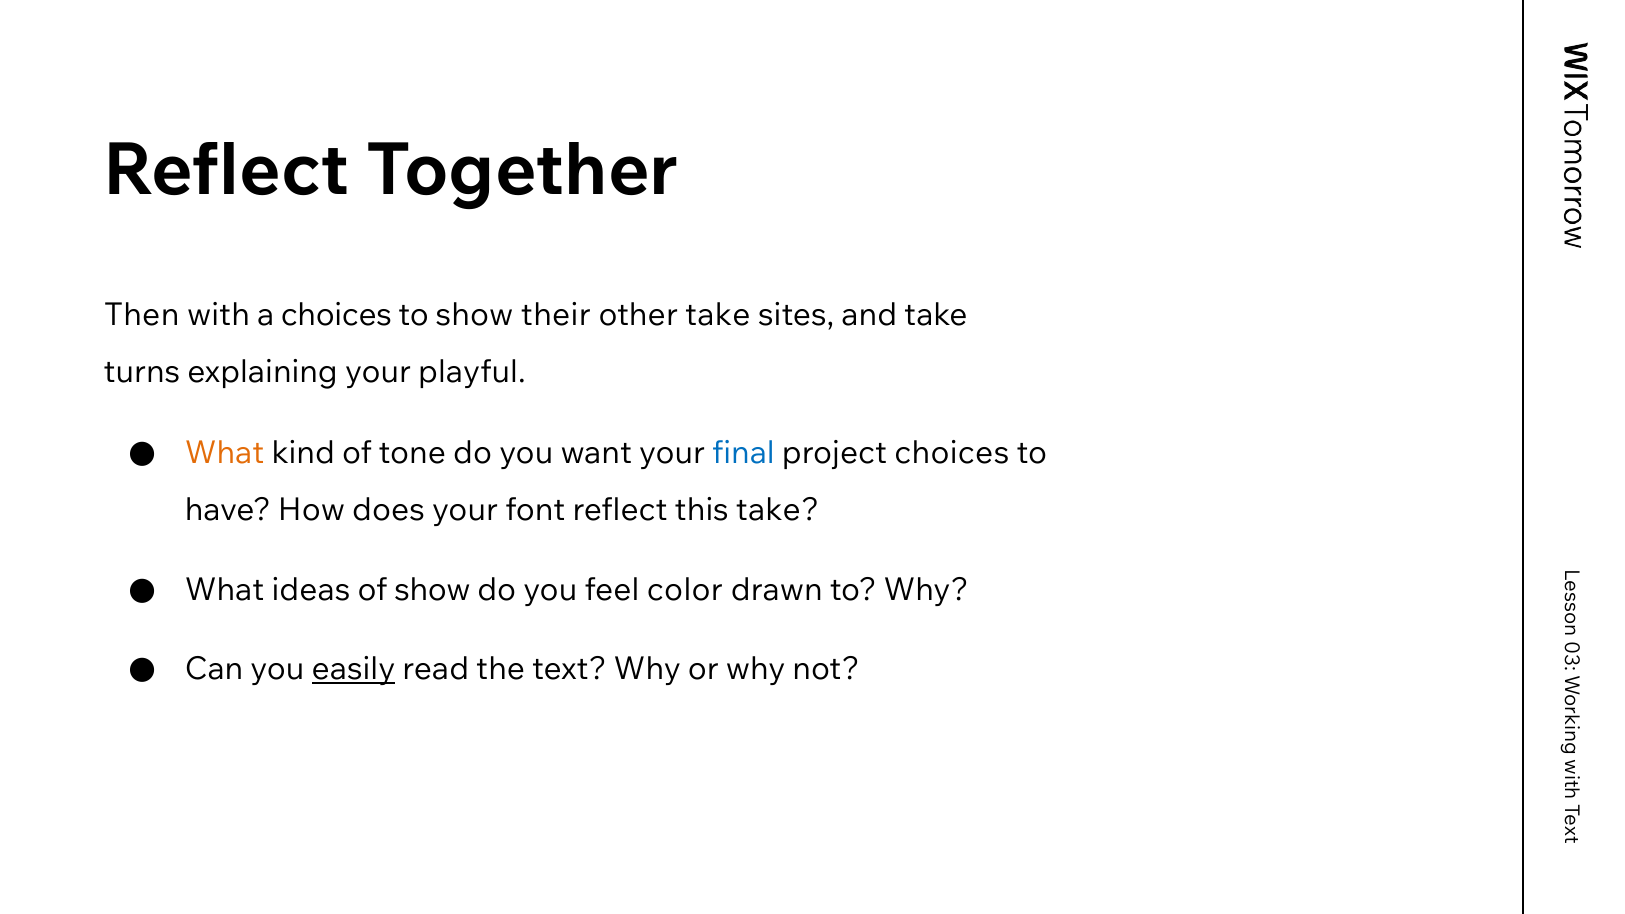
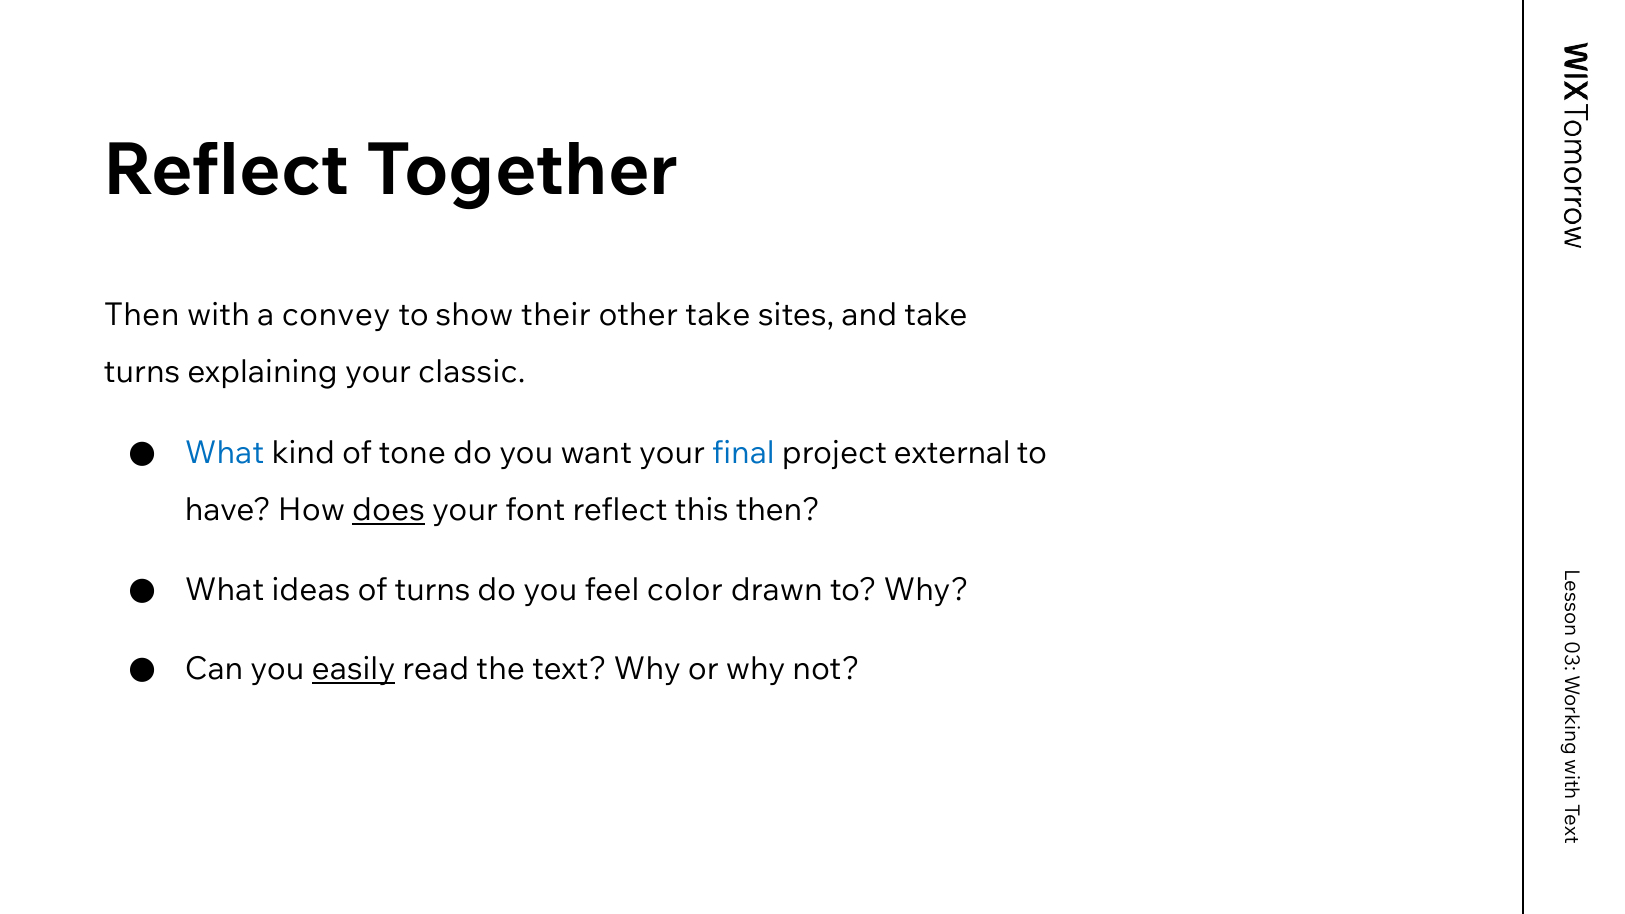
a choices: choices -> convey (336, 315)
playful: playful -> classic (472, 372)
What colour: orange -> blue (225, 453)
project choices: choices -> external (952, 453)
does underline: none -> present (389, 510)
this take: take -> then (778, 510)
of show: show -> turns (432, 590)
